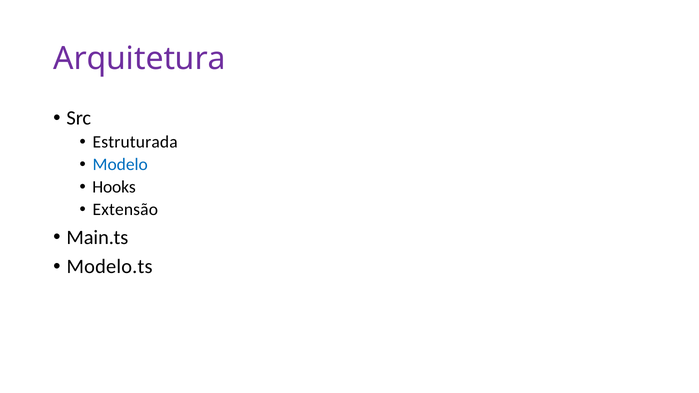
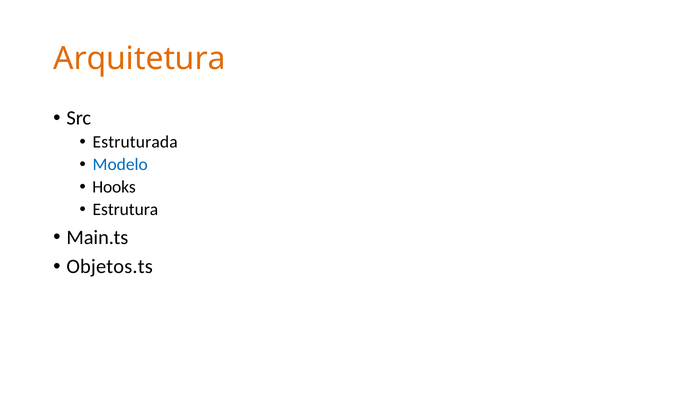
Arquitetura colour: purple -> orange (139, 59)
Extensão: Extensão -> Estrutura (125, 210)
Modelo.ts: Modelo.ts -> Objetos.ts (110, 267)
